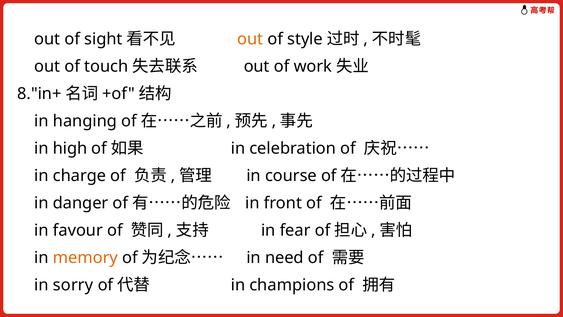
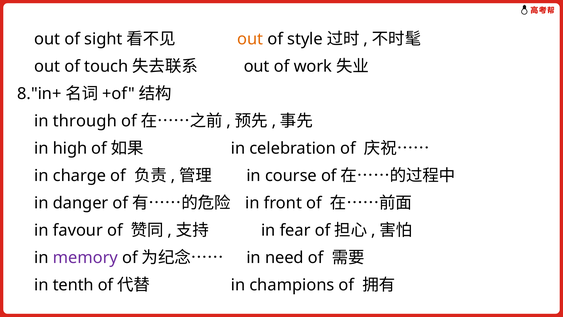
hanging: hanging -> through (85, 121)
memory colour: orange -> purple (85, 258)
sorry: sorry -> tenth (73, 285)
